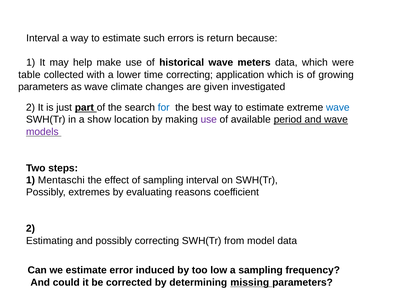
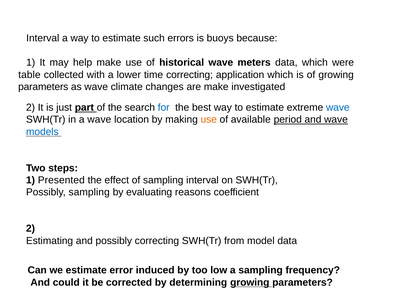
return: return -> buoys (220, 38)
are given: given -> make (216, 87)
a show: show -> wave (99, 120)
use colour: purple -> orange (209, 120)
models colour: purple -> blue (42, 132)
Mentaschi: Mentaschi -> Presented (61, 180)
Possibly extremes: extremes -> sampling (89, 192)
determining missing: missing -> growing (250, 282)
